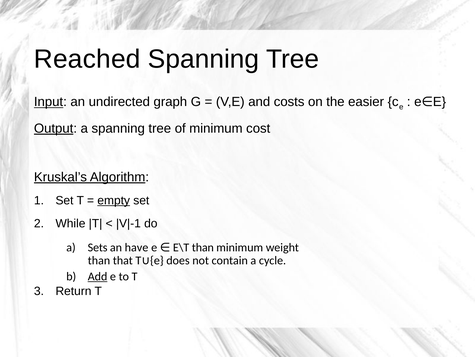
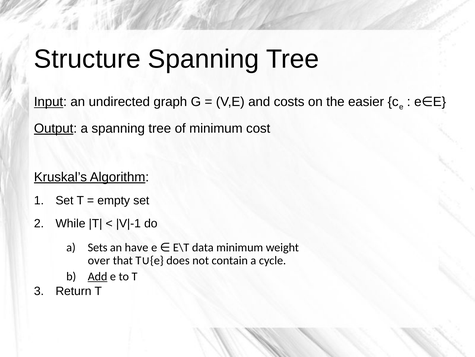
Reached: Reached -> Structure (87, 59)
empty underline: present -> none (114, 200)
E\T than: than -> data (203, 247)
than: than -> over (99, 260)
